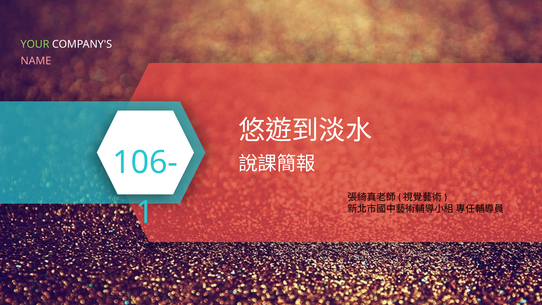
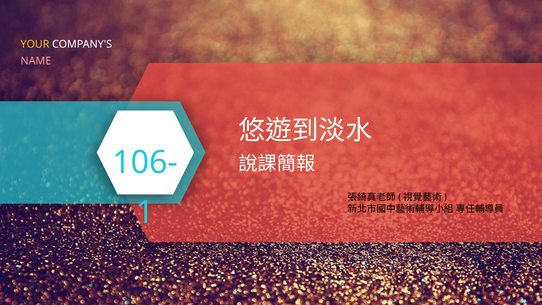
YOUR colour: light green -> yellow (35, 44)
